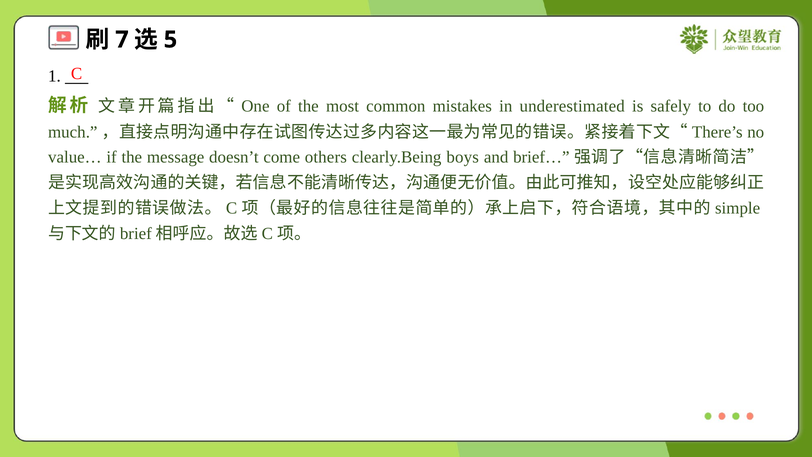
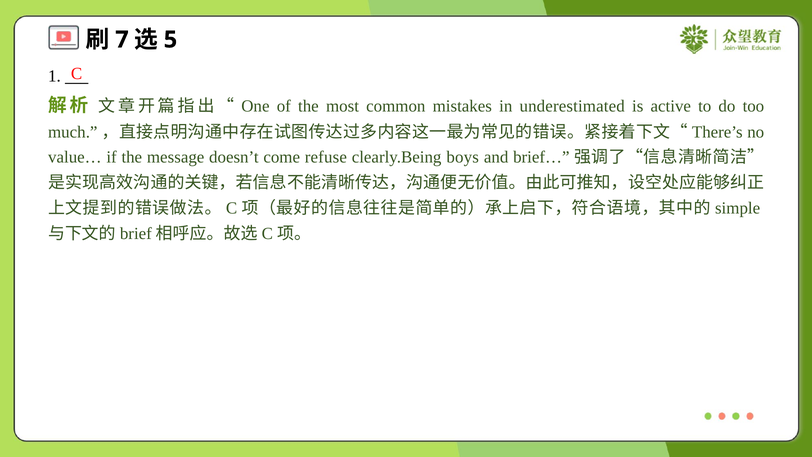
safely: safely -> active (671, 106)
others: others -> refuse (326, 157)
